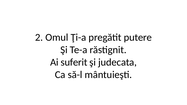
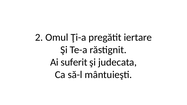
putere: putere -> iertare (138, 37)
